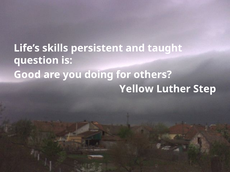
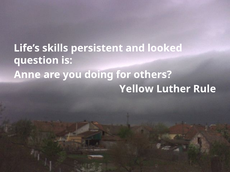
taught: taught -> looked (165, 48)
Good: Good -> Anne (27, 75)
Step: Step -> Rule (205, 89)
